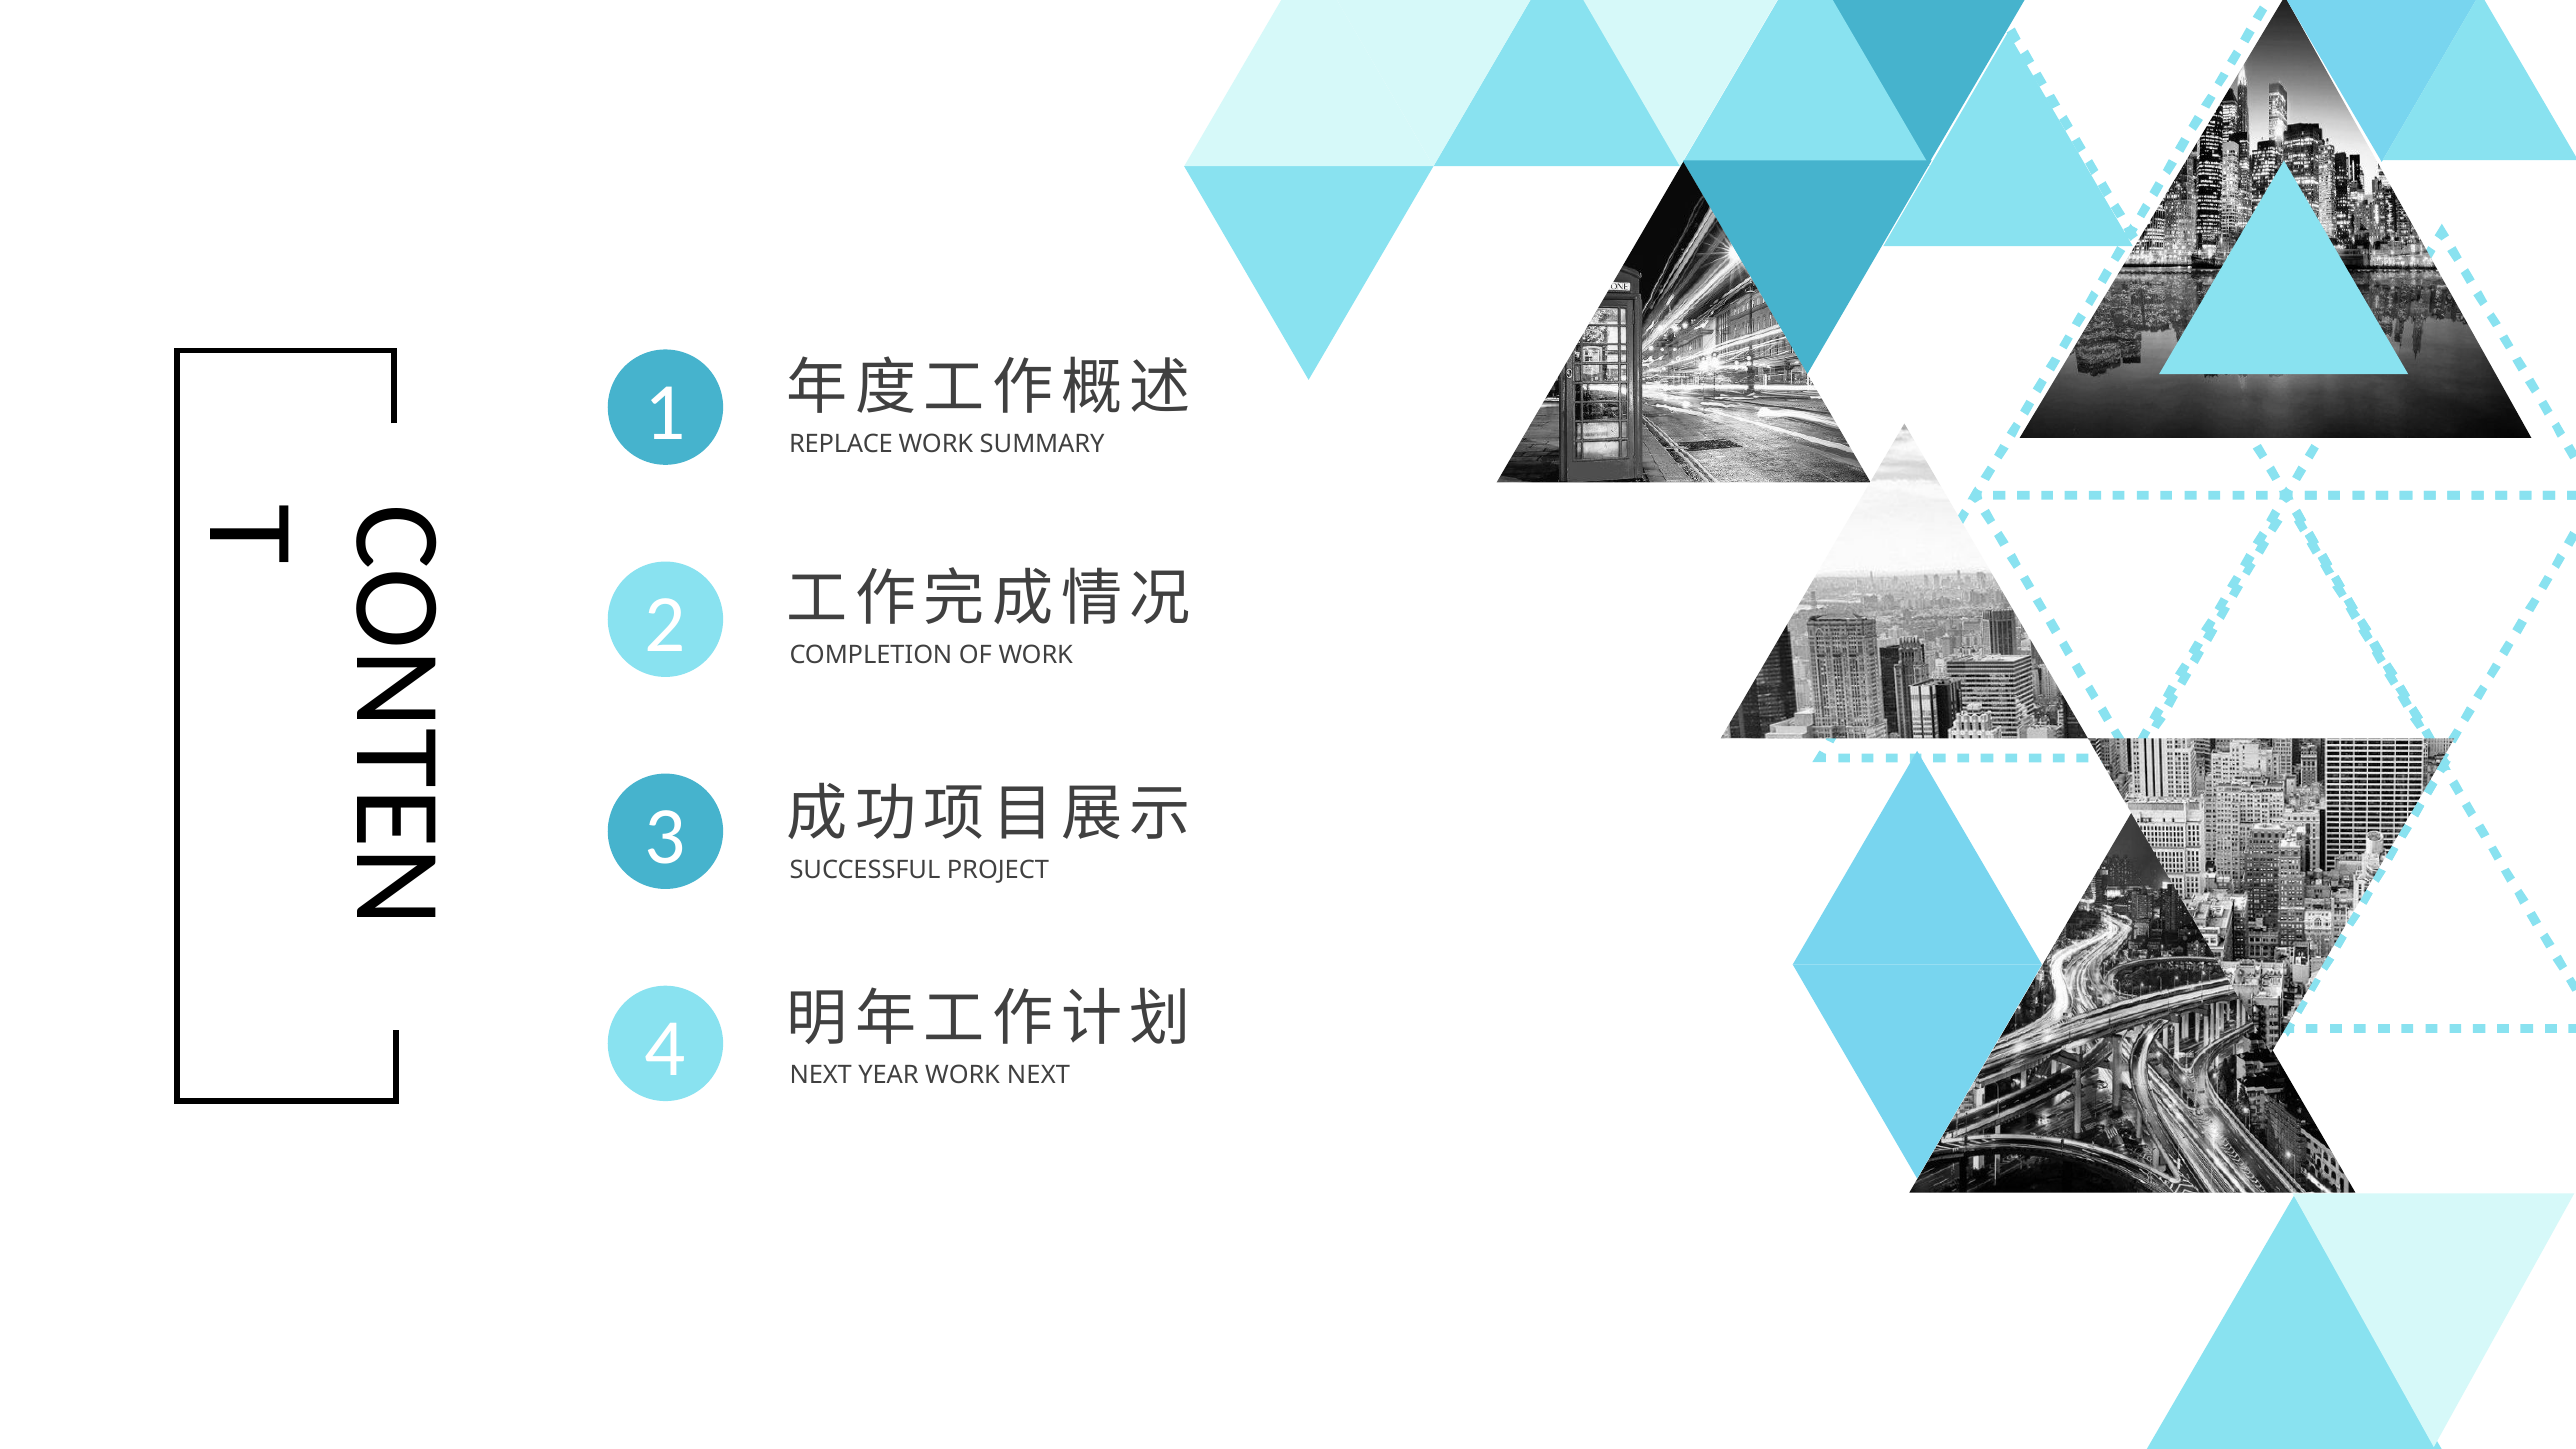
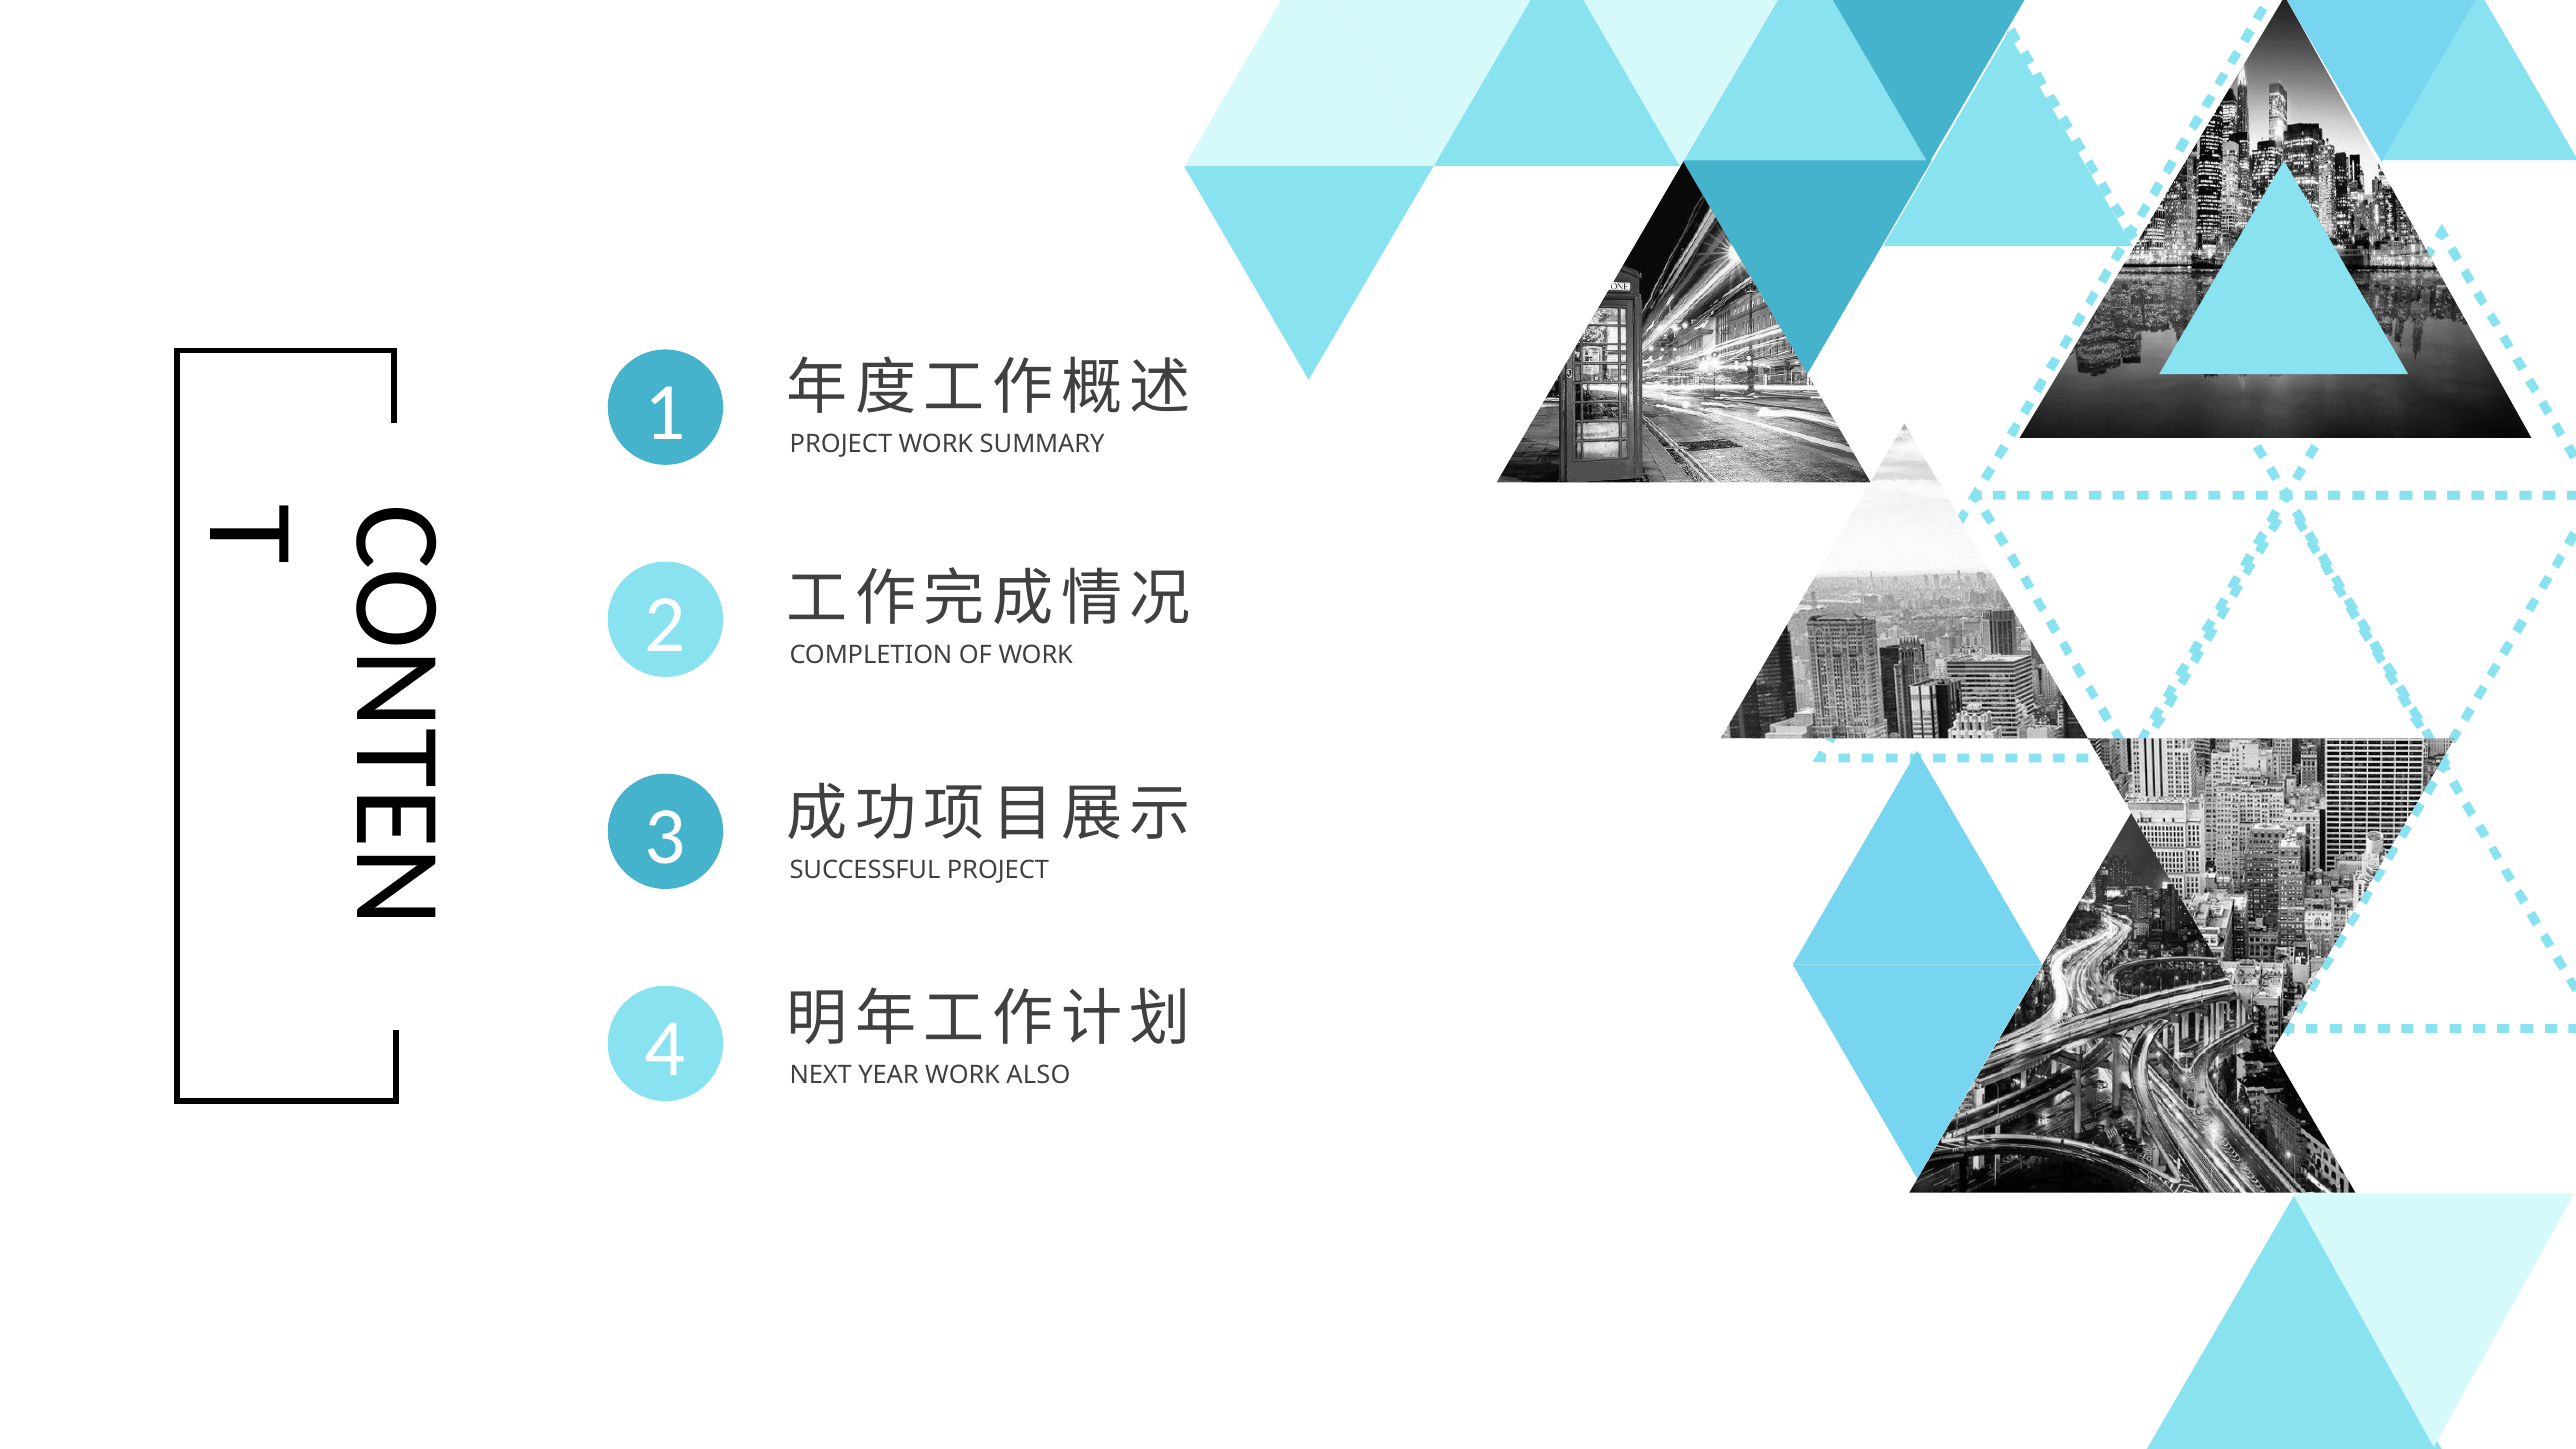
REPLACE: REPLACE -> PROJECT (841, 444)
WORK NEXT: NEXT -> ALSO (1038, 1075)
